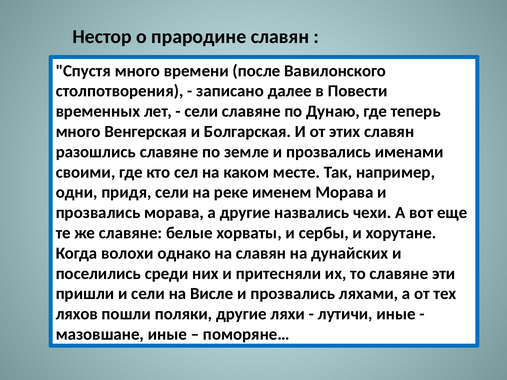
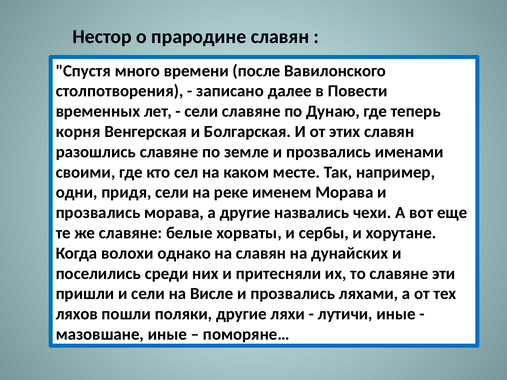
много: много -> корня (78, 132)
